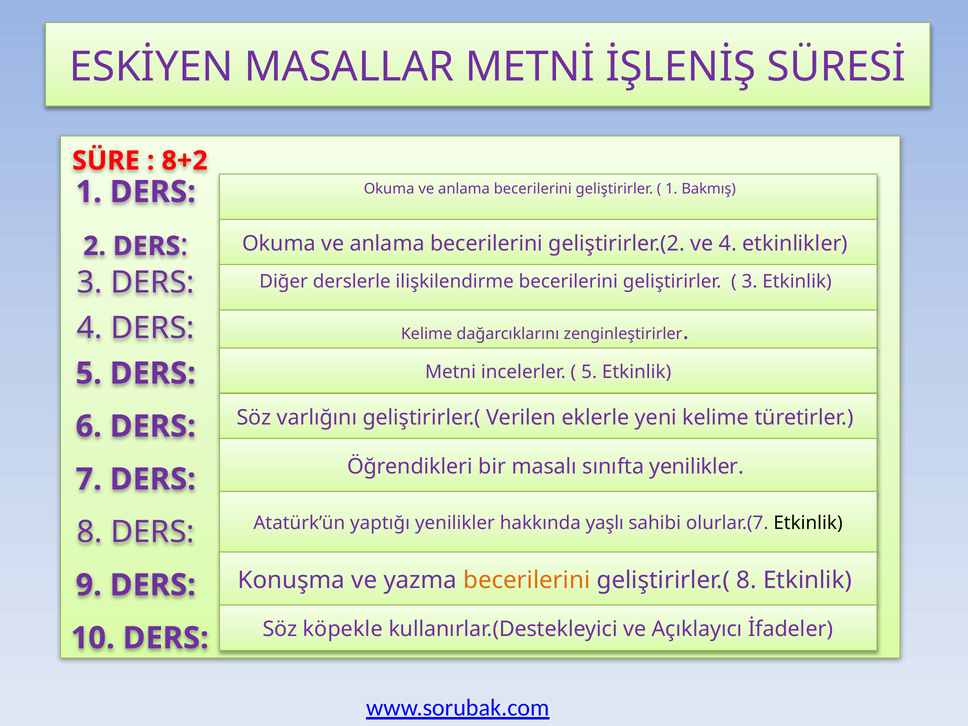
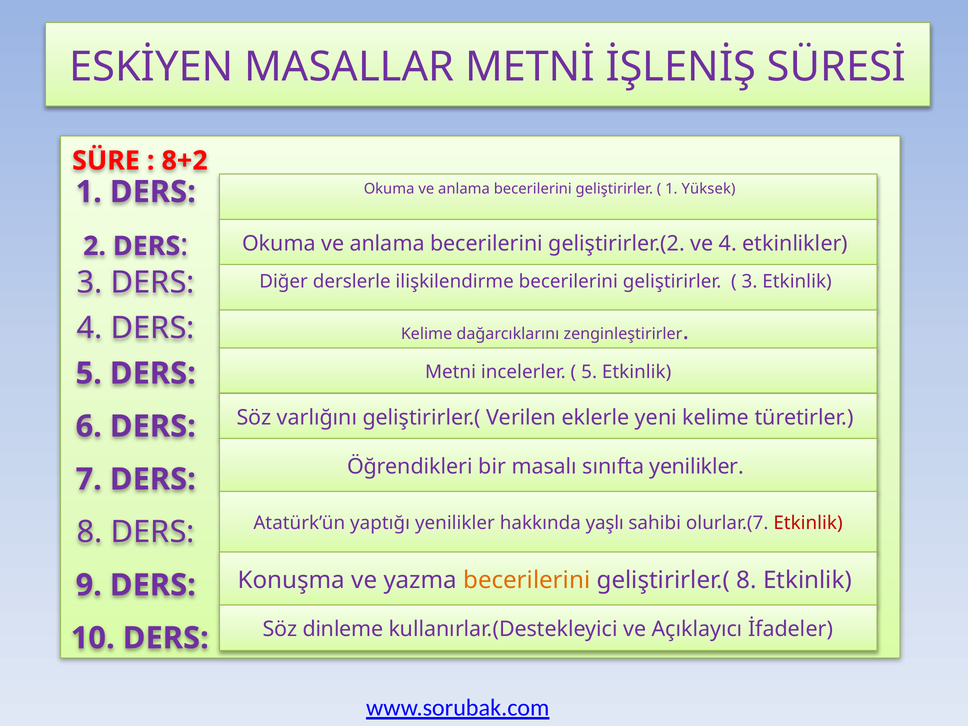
Bakmış: Bakmış -> Yüksek (709, 189)
Etkinlik colour: black -> red (808, 523)
köpekle: köpekle -> dinleme (343, 629)
